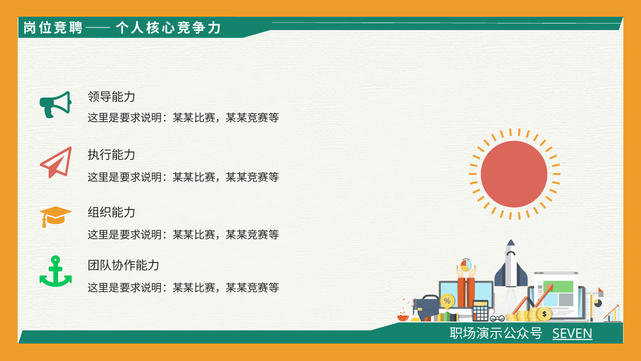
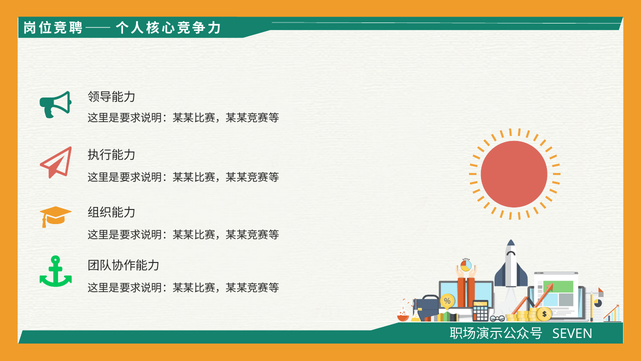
SEVEN underline: present -> none (572, 333)
